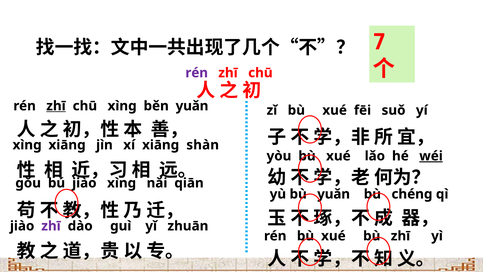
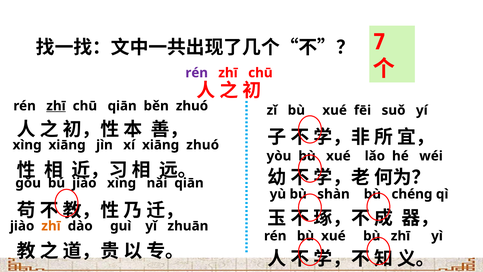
chū xìng: xìng -> qiān (122, 106)
běn yuǎn: yuǎn -> zhuó (192, 106)
xiānɡ shàn: shàn -> zhuó (203, 145)
wéi underline: present -> none (431, 156)
bù yuǎn: yuǎn -> shàn (334, 194)
zhī colour: purple -> orange (51, 226)
